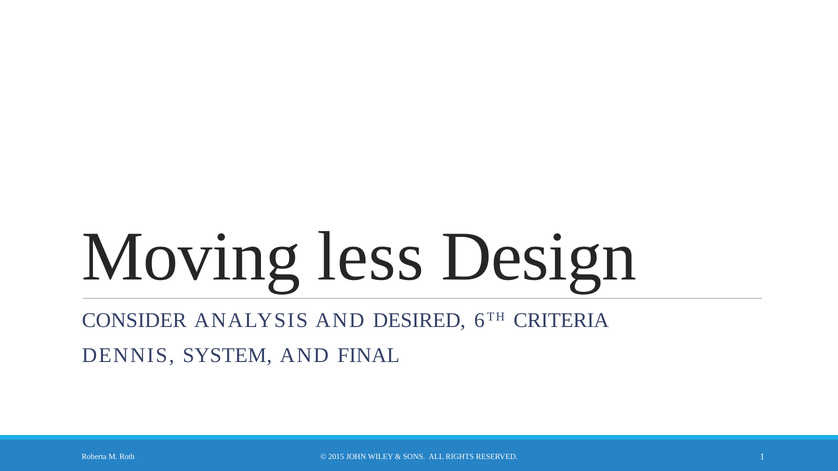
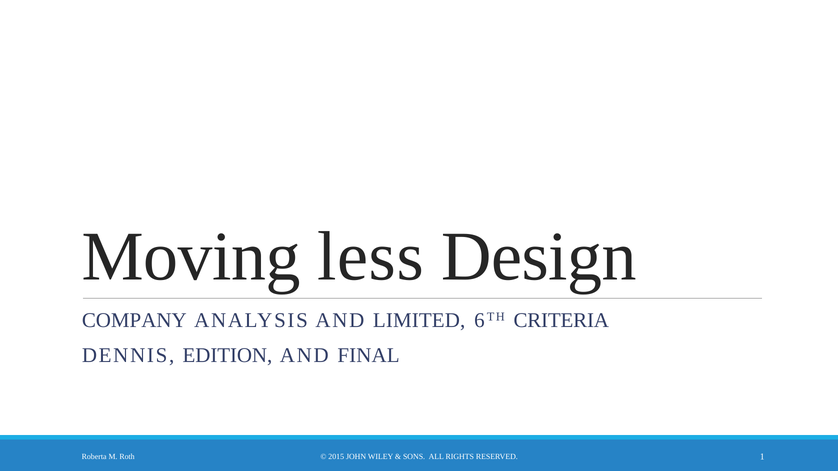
CONSIDER: CONSIDER -> COMPANY (134, 321)
DESIRED: DESIRED -> LIMITED (419, 321)
SYSTEM: SYSTEM -> EDITION (227, 355)
